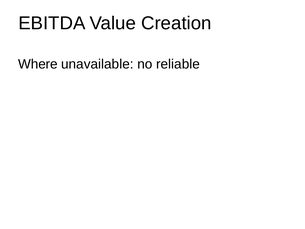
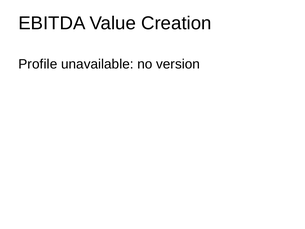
Where: Where -> Profile (38, 64)
reliable: reliable -> version (178, 64)
